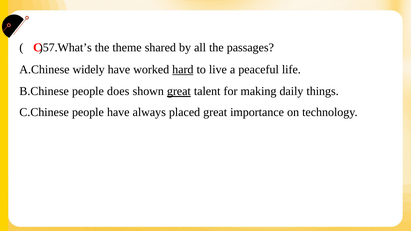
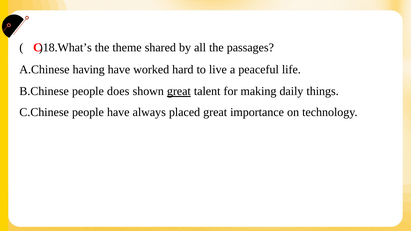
)57.What’s: )57.What’s -> )18.What’s (65, 48)
widely: widely -> having (89, 70)
hard underline: present -> none (183, 70)
